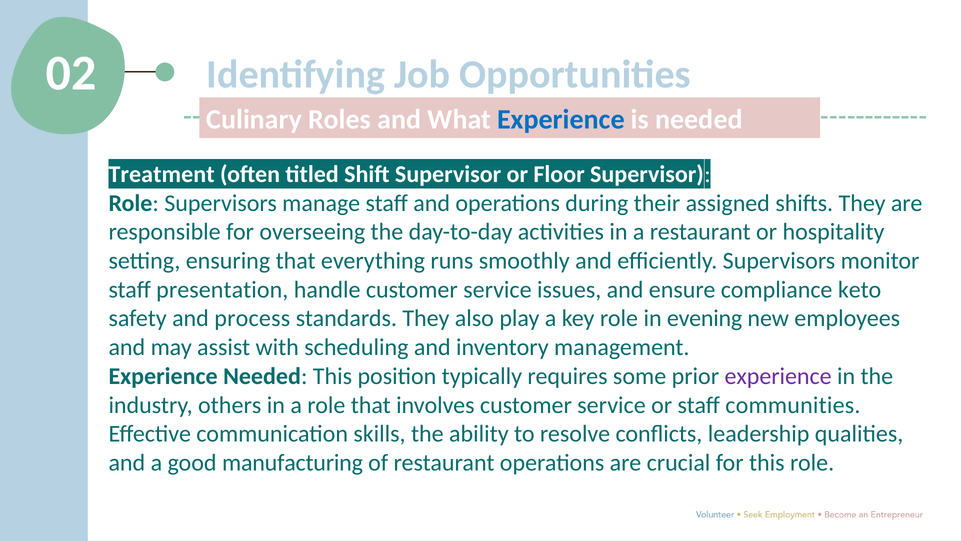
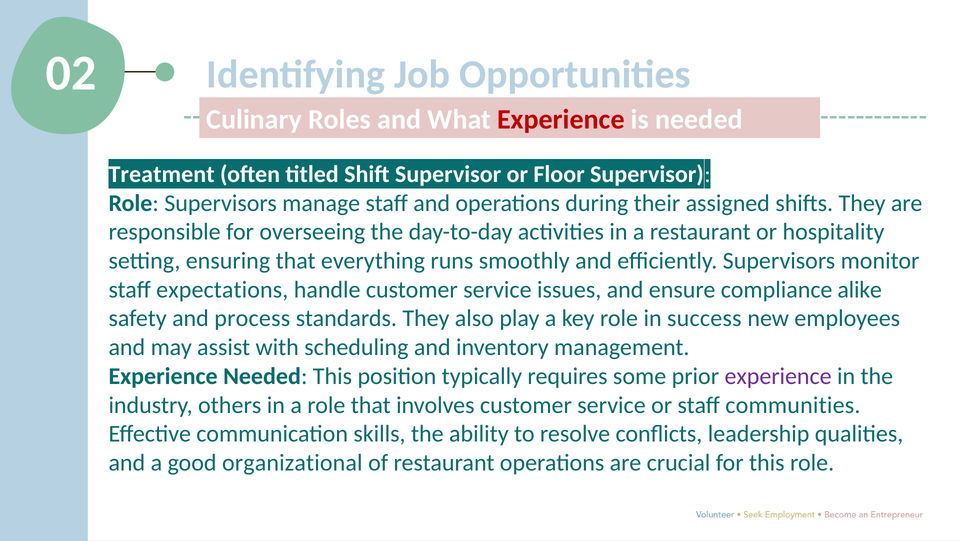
Experience colour: blue -> red (561, 120)
presentation: presentation -> expectations (222, 289)
keto: keto -> alike (860, 289)
evening: evening -> success (704, 318)
manufacturing: manufacturing -> organizational (292, 462)
